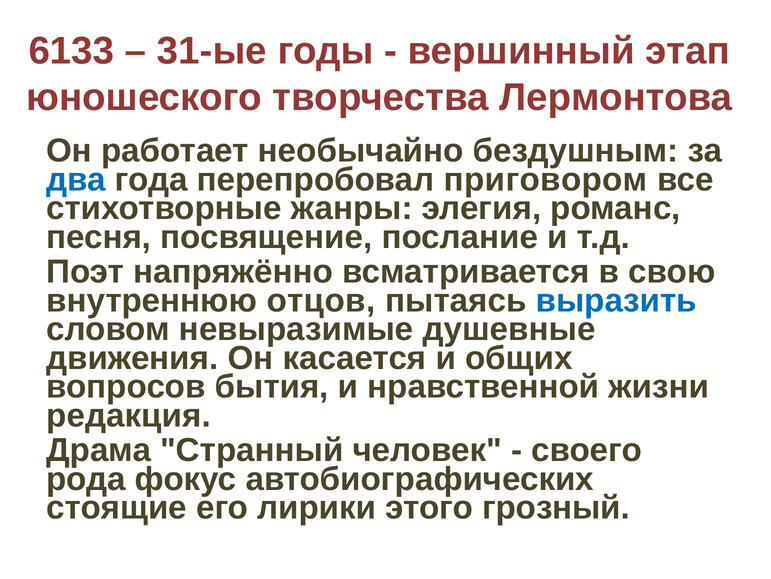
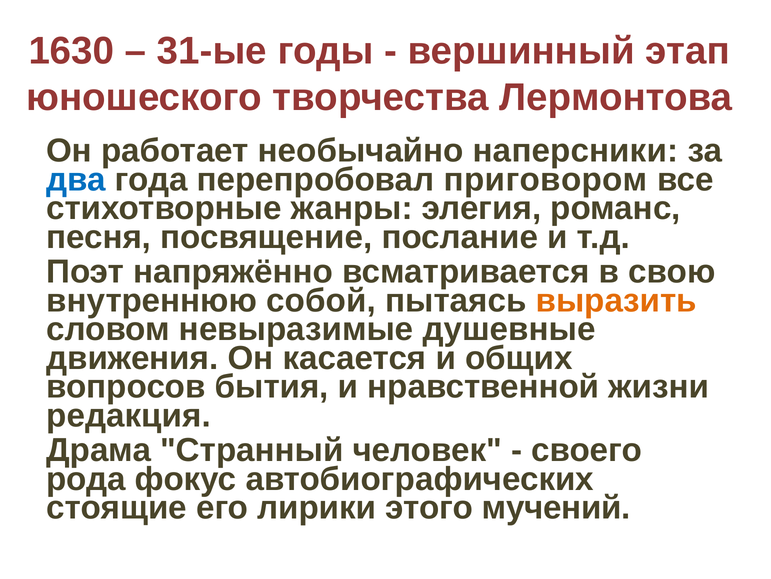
6133: 6133 -> 1630 (71, 51)
бездушным: бездушным -> наперсники (576, 151)
отцов: отцов -> собой (321, 300)
выразить colour: blue -> orange (616, 300)
грозный: грозный -> мучений (556, 507)
